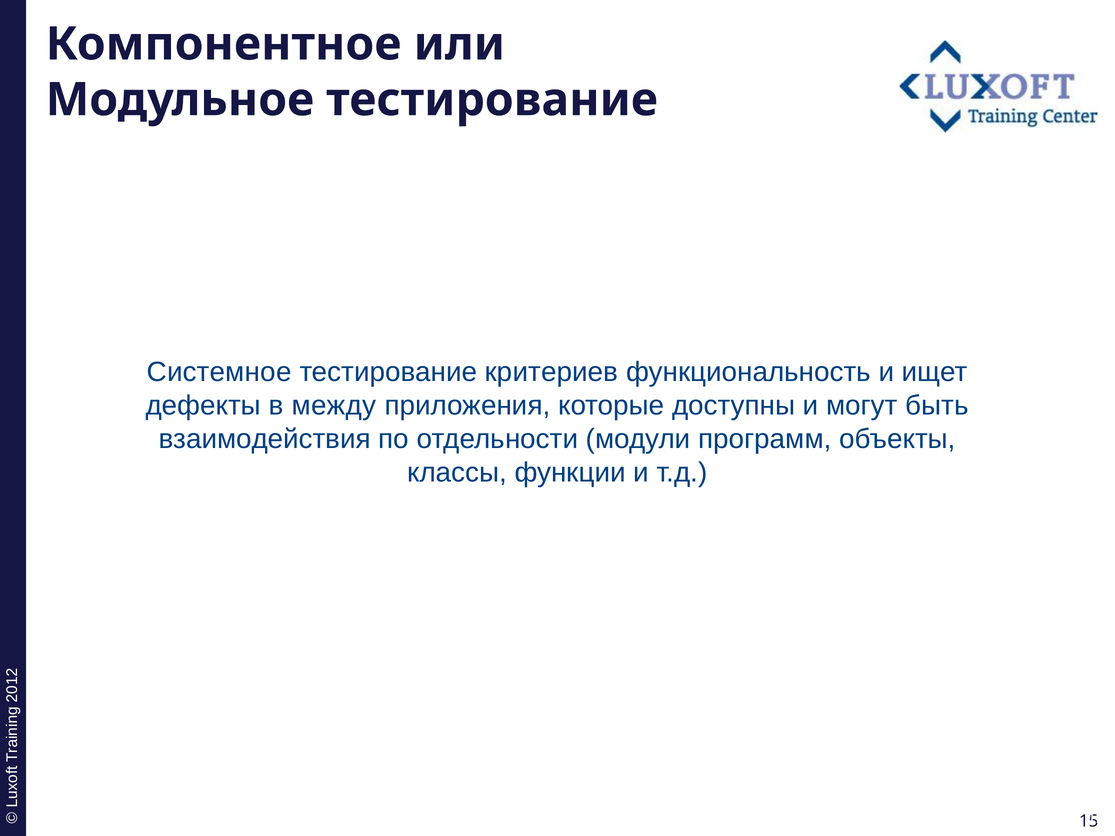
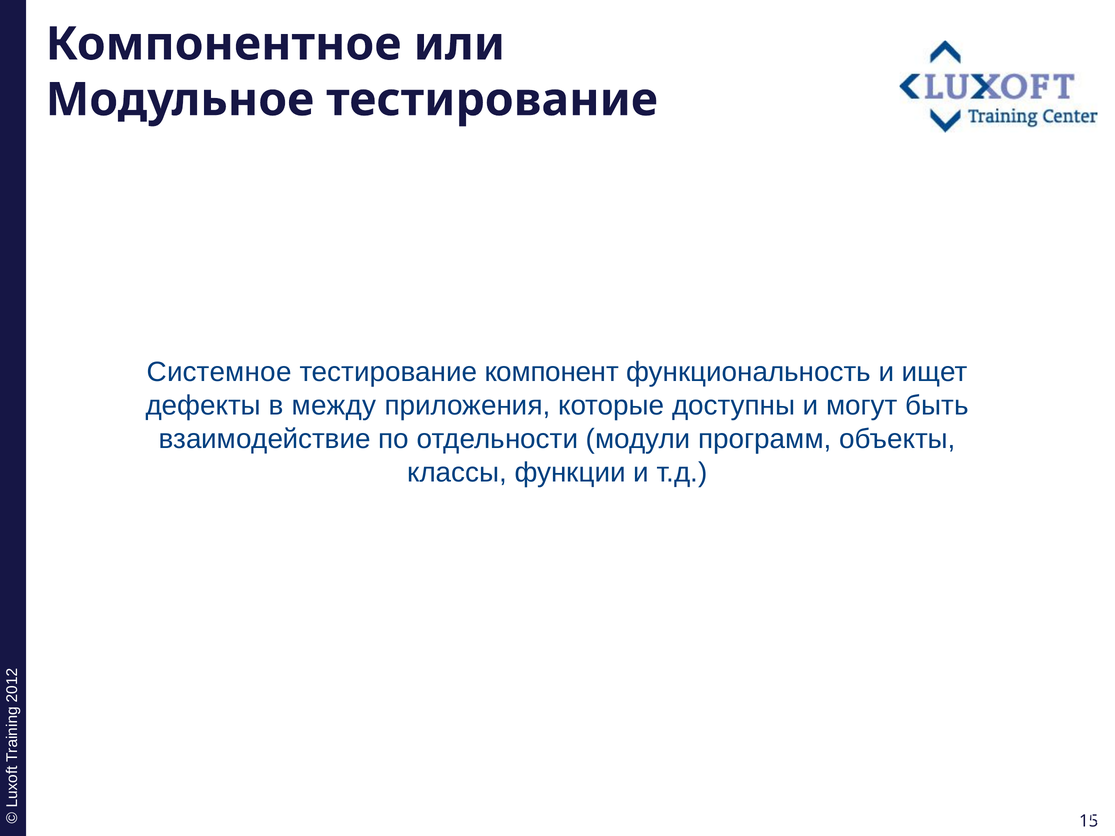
критериев: критериев -> компонент (552, 372)
взаимодействия: взаимодействия -> взаимодействие (265, 439)
